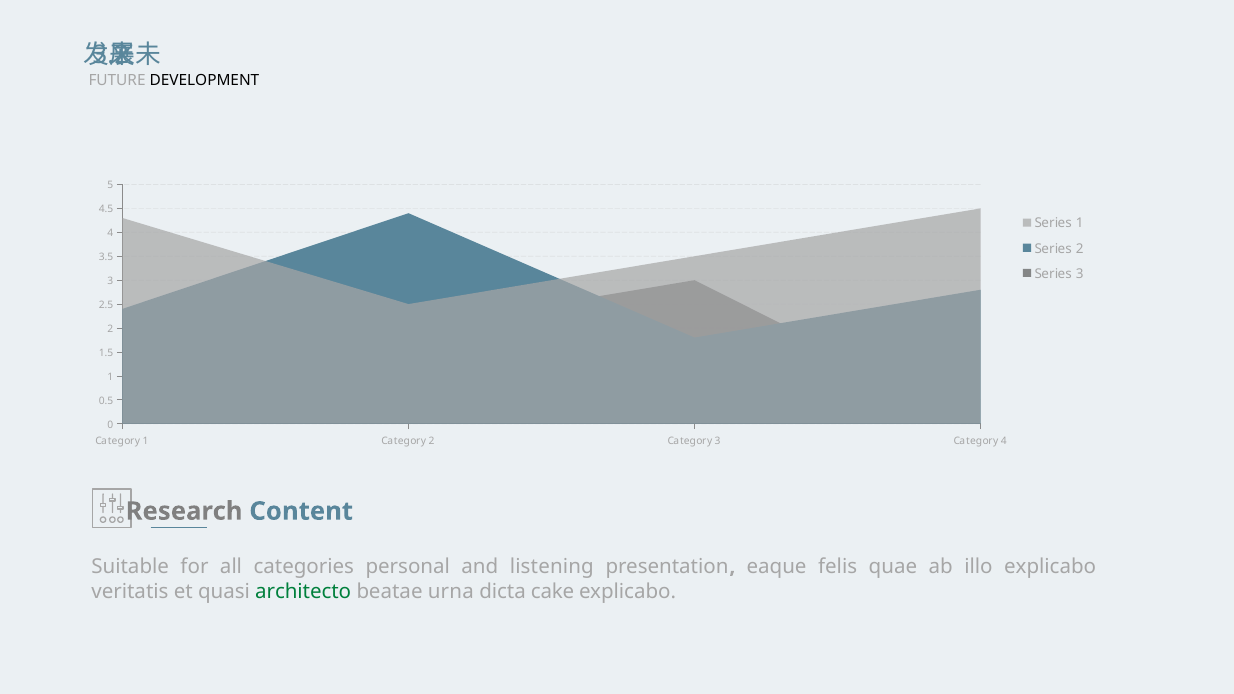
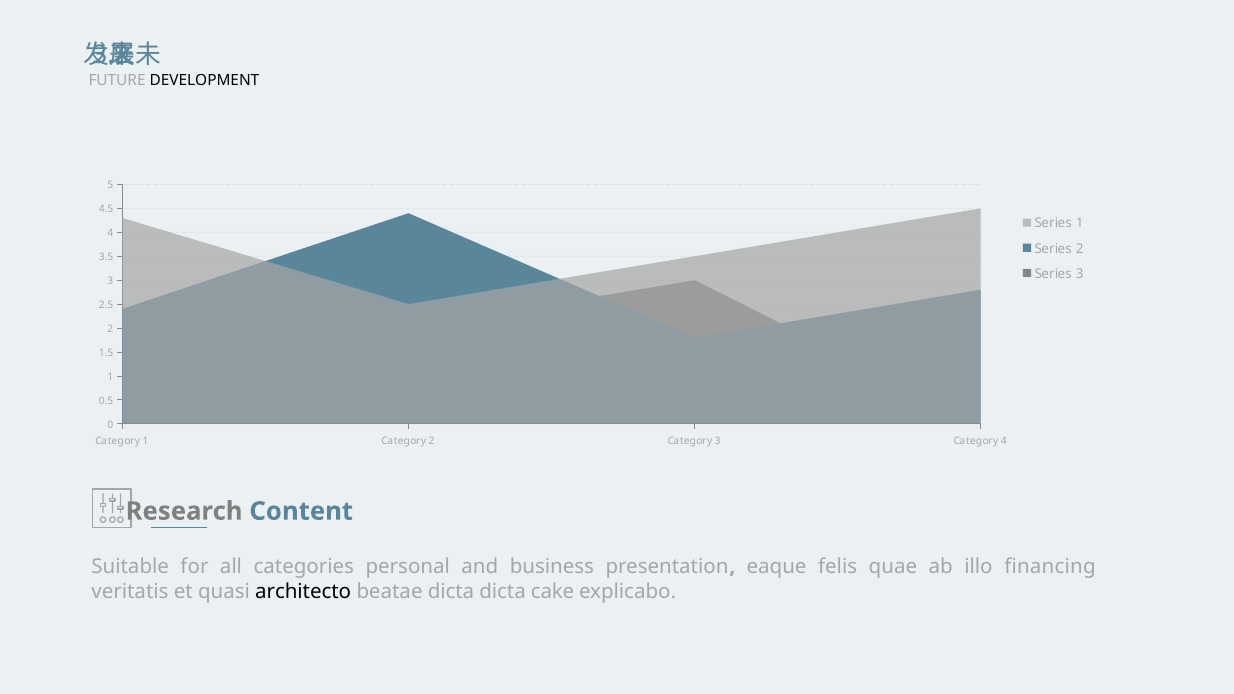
listening: listening -> business (552, 567)
illo explicabo: explicabo -> financing (1050, 567)
architecto colour: green -> black (303, 591)
beatae urna: urna -> dicta (451, 591)
